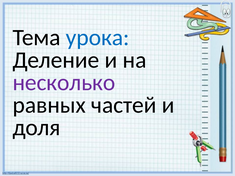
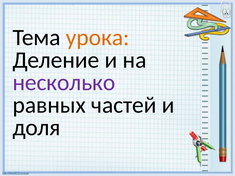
урока colour: blue -> orange (98, 37)
